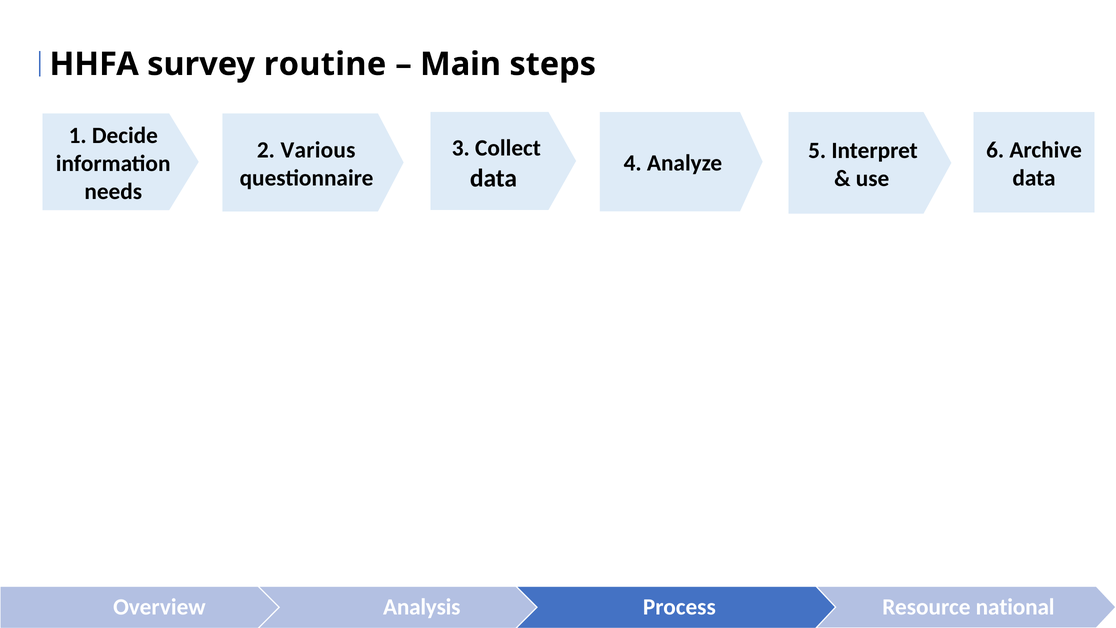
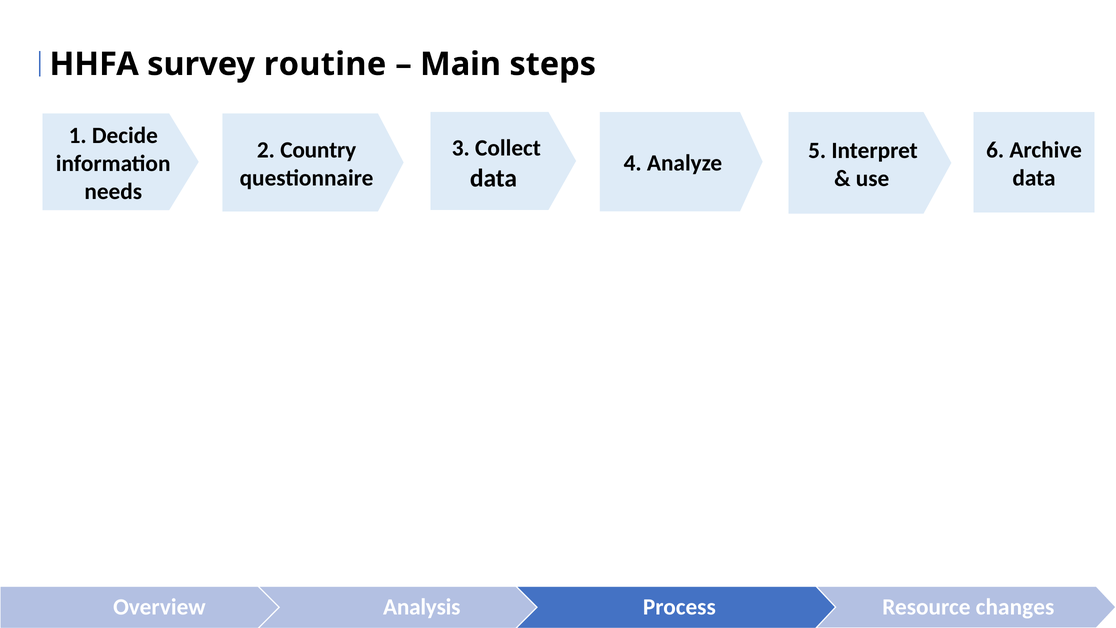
Various: Various -> Country (318, 150)
national: national -> changes (1015, 607)
